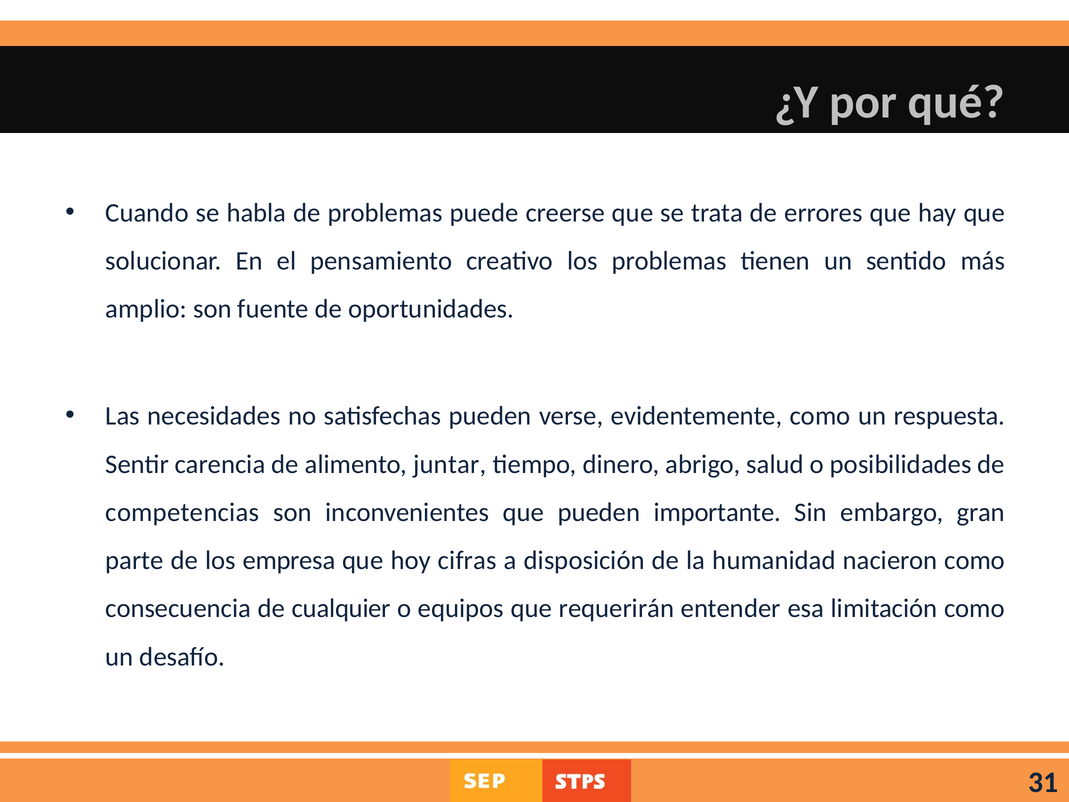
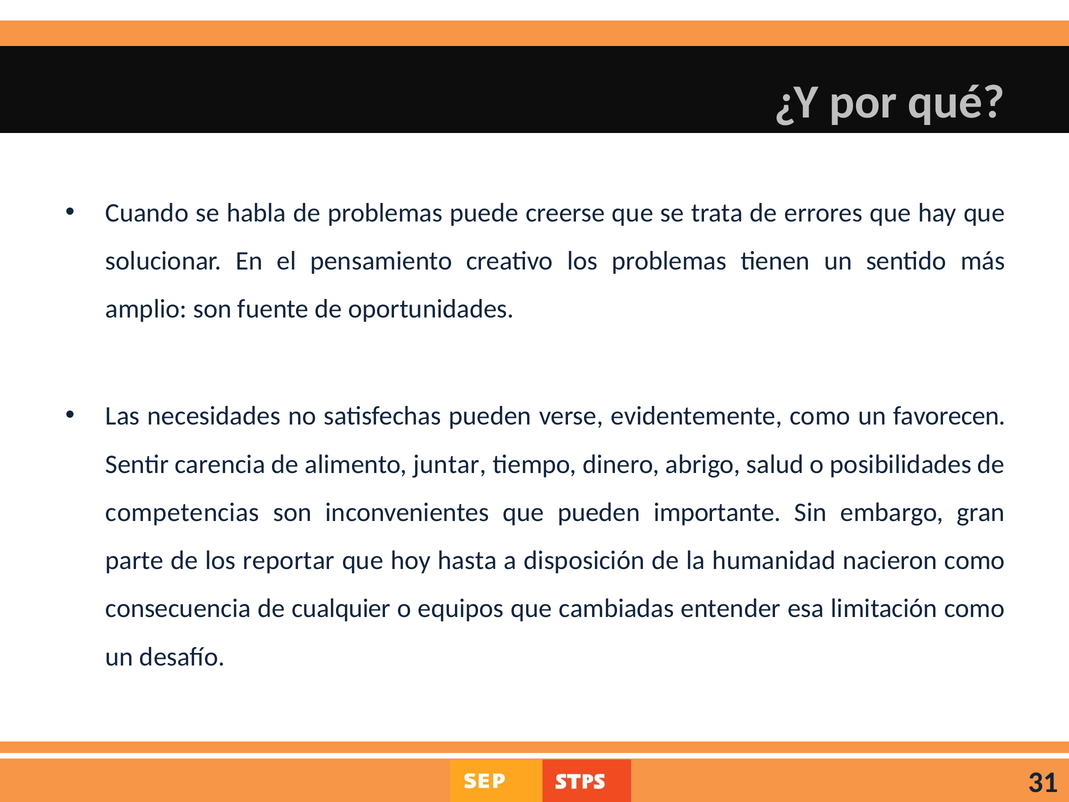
respuesta: respuesta -> favorecen (949, 416)
empresa: empresa -> reportar (289, 560)
cifras: cifras -> hasta (467, 560)
requerirán: requerirán -> cambiadas (617, 608)
